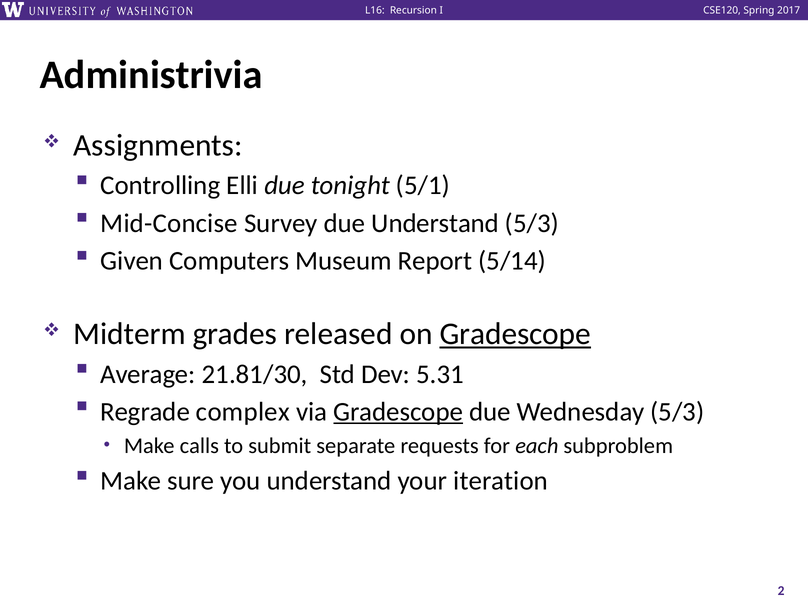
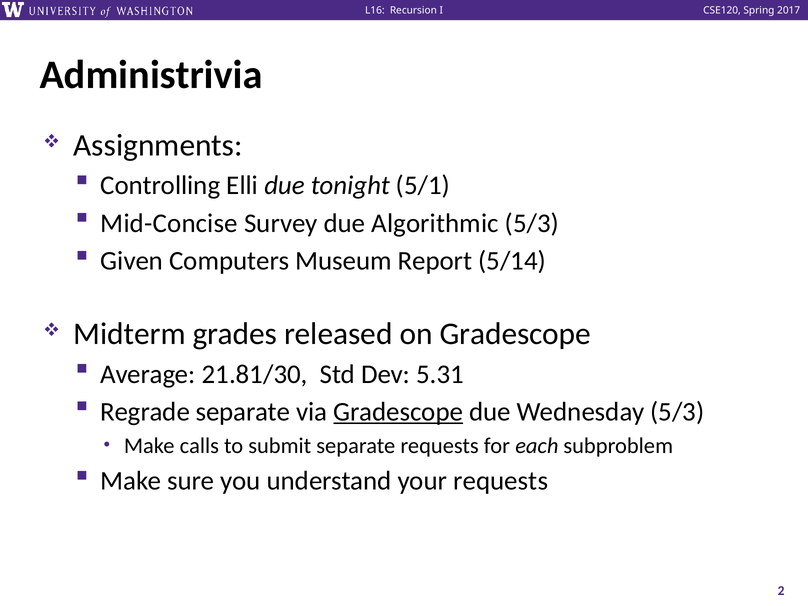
due Understand: Understand -> Algorithmic (435, 223)
Gradescope underline: present -> none (515, 334)
Regrade complex: complex -> separate (243, 412)
your iteration: iteration -> requests (501, 481)
